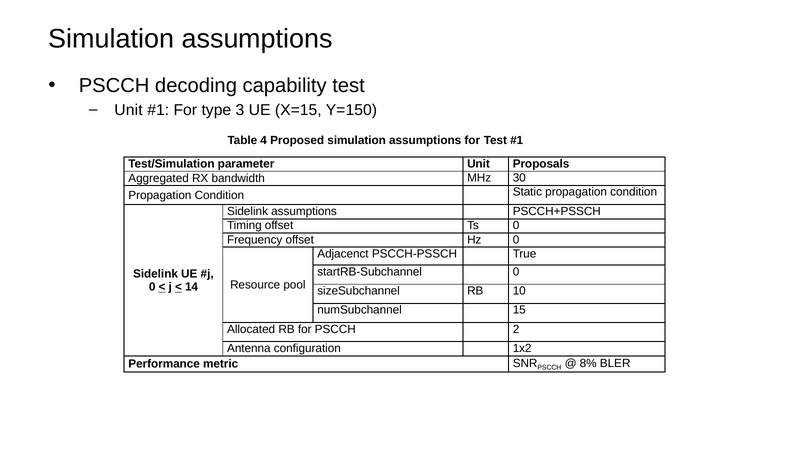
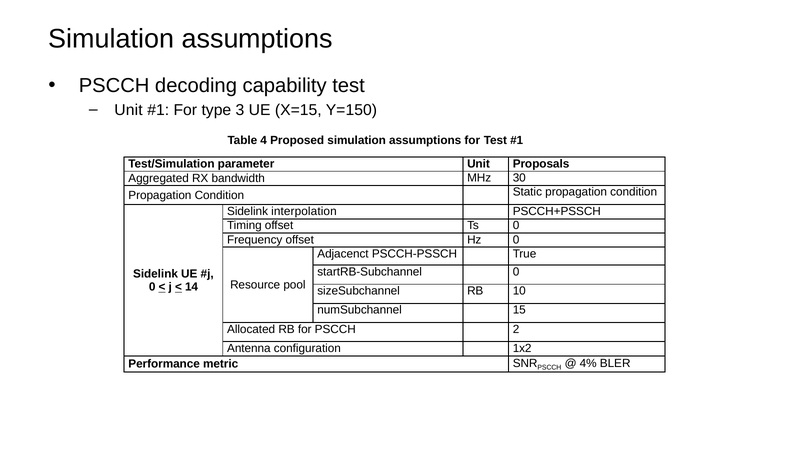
Sidelink assumptions: assumptions -> interpolation (304, 212)
8%: 8% -> 4% (588, 364)
